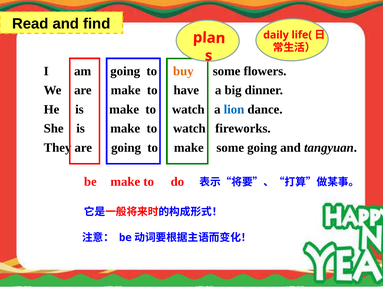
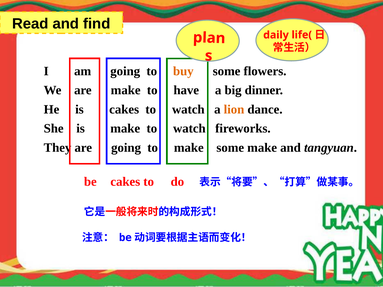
He is make: make -> cakes (124, 109)
lion colour: blue -> orange (234, 109)
some going: going -> make (262, 148)
be make: make -> cakes (125, 182)
